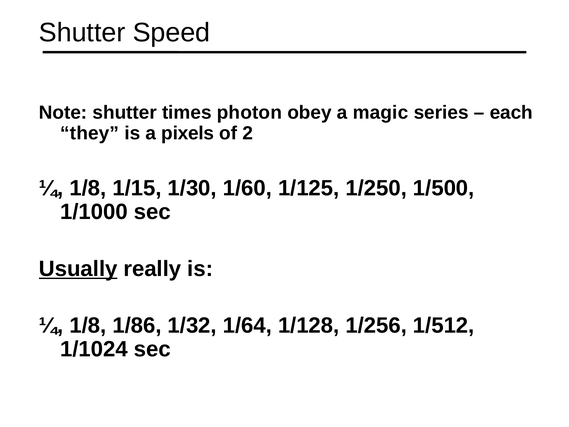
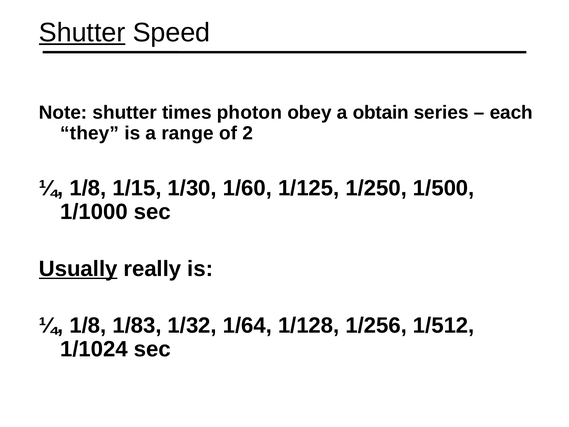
Shutter underline: none -> present (82, 33)
magic: magic -> obtain (381, 113)
pixels: pixels -> range (188, 133)
1/86: 1/86 -> 1/83 (137, 325)
